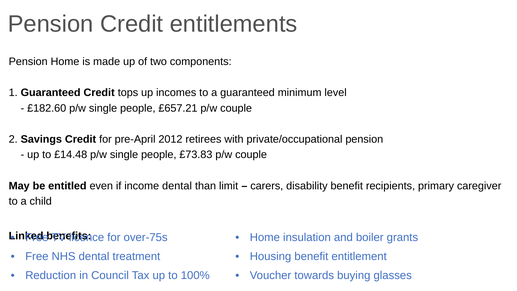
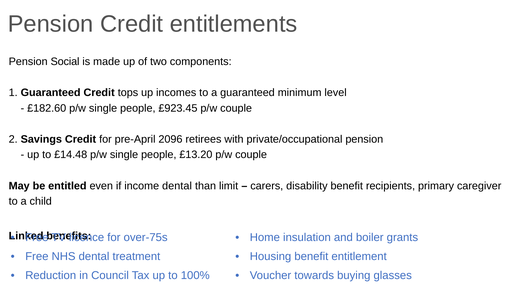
Pension Home: Home -> Social (65, 62)
£657.21: £657.21 -> £923.45 (178, 108)
2012: 2012 -> 2096 (170, 139)
£73.83: £73.83 -> £13.20 (196, 155)
